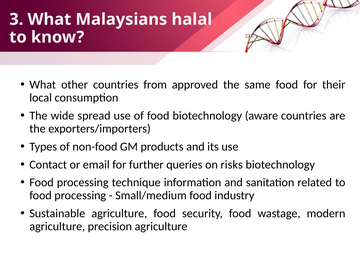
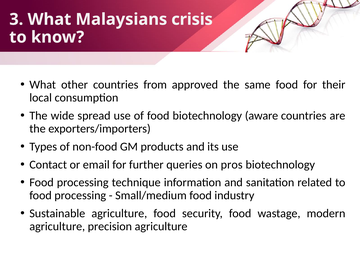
halal: halal -> crisis (192, 19)
risks: risks -> pros (232, 165)
